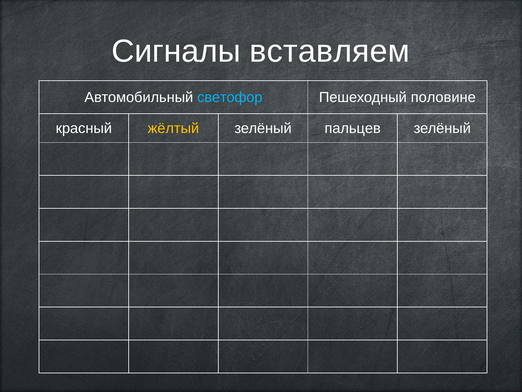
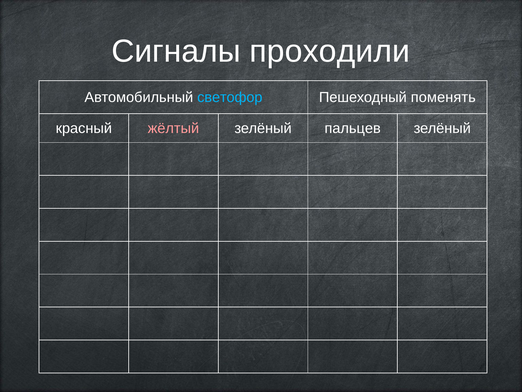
вставляем: вставляем -> проходили (330, 51)
половине: половине -> поменять (443, 97)
жёлтый colour: yellow -> pink (173, 128)
